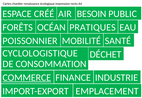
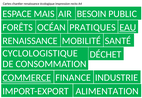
CRÉÉ: CRÉÉ -> MAIS (44, 14)
EAU underline: none -> present (128, 27)
POISSONNIER: POISSONNIER -> RENAISSANCE (30, 41)
EMPLACEMENT: EMPLACEMENT -> ALIMENTATION (107, 91)
